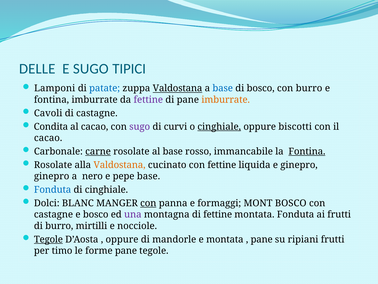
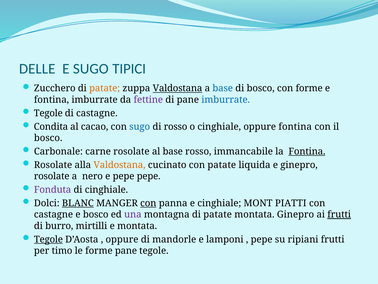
Lamponi: Lamponi -> Zucchero (55, 88)
patate colour: blue -> orange (105, 88)
con burro: burro -> forme (309, 88)
imburrate colour: orange -> blue (226, 100)
Cavoli: Cavoli -> Tegole (48, 113)
sugo colour: purple -> blue (140, 126)
di curvi: curvi -> rosso (176, 126)
cinghiale underline: present -> none (219, 126)
oppure biscotti: biscotti -> fontina (295, 126)
cacao: cacao -> bosco (48, 138)
carne underline: present -> none (98, 151)
con fettine: fettine -> patate (222, 165)
ginepro: ginepro -> rosolate (52, 176)
pepe base: base -> pepe (149, 176)
Fonduta colour: blue -> purple (53, 189)
BLANC underline: none -> present (78, 203)
e formaggi: formaggi -> cinghiale (219, 203)
MONT BOSCO: BOSCO -> PIATTI (291, 203)
montagna di fettine: fettine -> patate (218, 214)
montata Fonduta: Fonduta -> Ginepro (295, 214)
frutti underline: none -> present (339, 214)
e nocciole: nocciole -> montata (137, 226)
e montata: montata -> lamponi (225, 239)
pane: pane -> pepe (262, 239)
